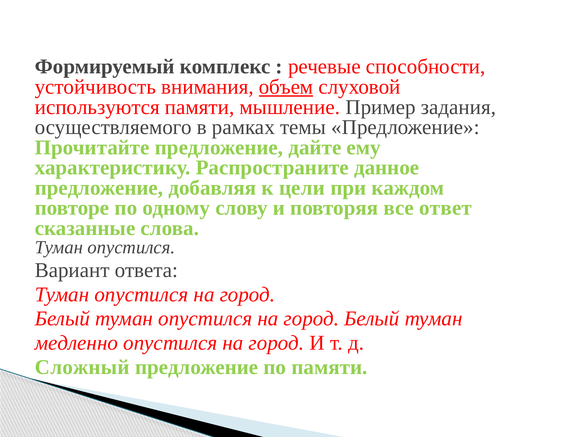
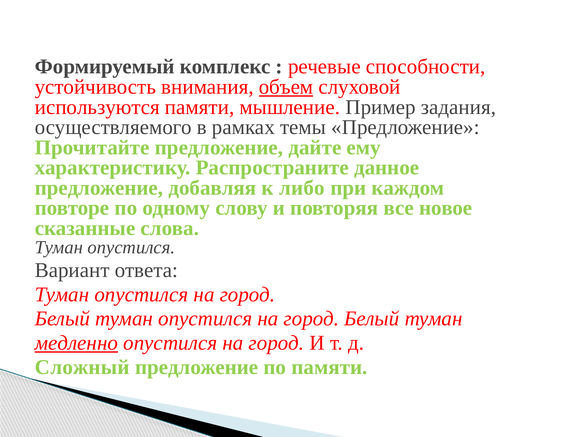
цели: цели -> либо (302, 188)
ответ: ответ -> новое (446, 208)
медленно underline: none -> present (76, 343)
